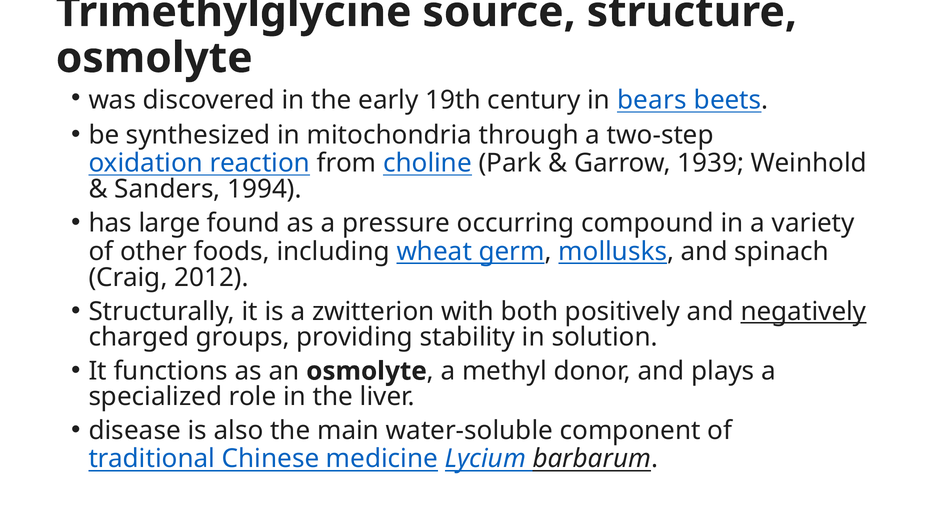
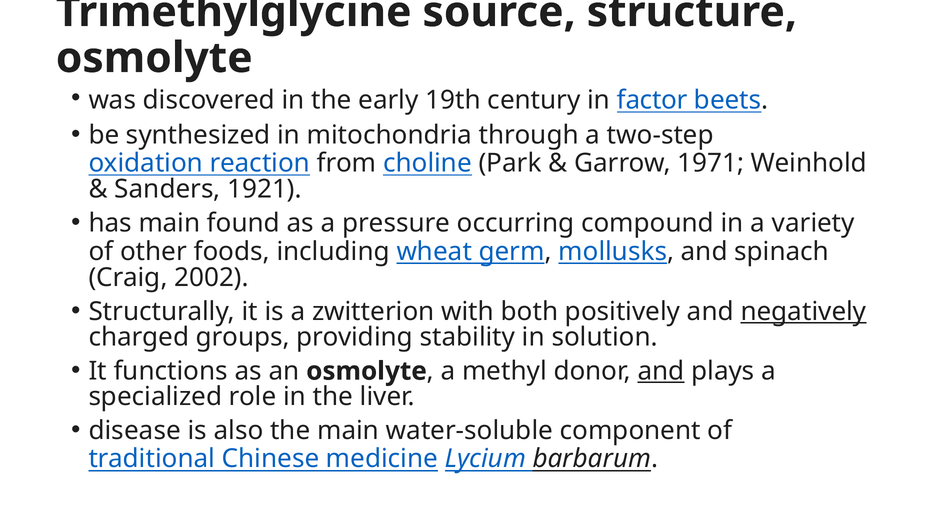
bears: bears -> factor (652, 100)
1939: 1939 -> 1971 (711, 163)
1994: 1994 -> 1921 (265, 189)
has large: large -> main (169, 223)
2012: 2012 -> 2002 (211, 278)
and underline: none -> present (661, 371)
